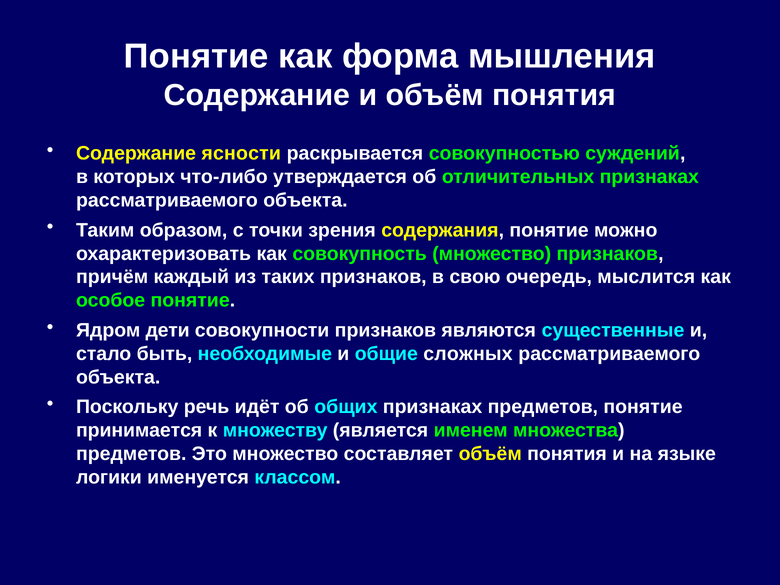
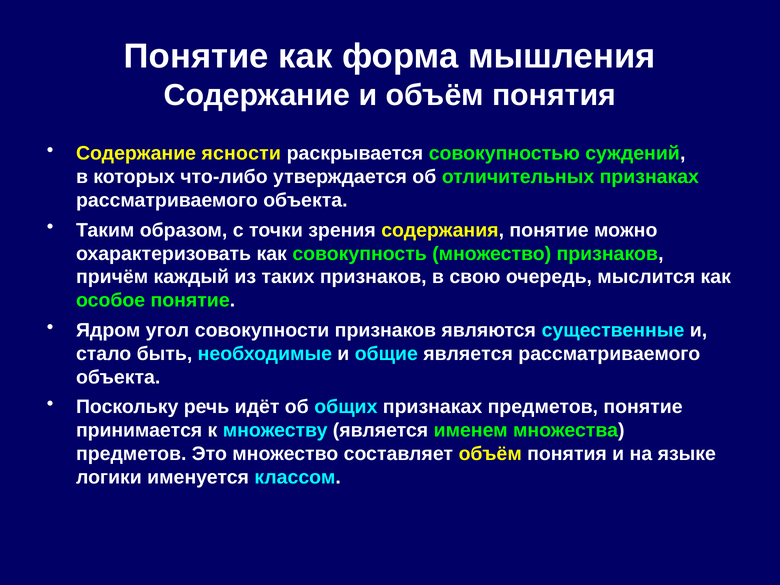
дети: дети -> угол (167, 330)
общие сложных: сложных -> является (468, 354)
